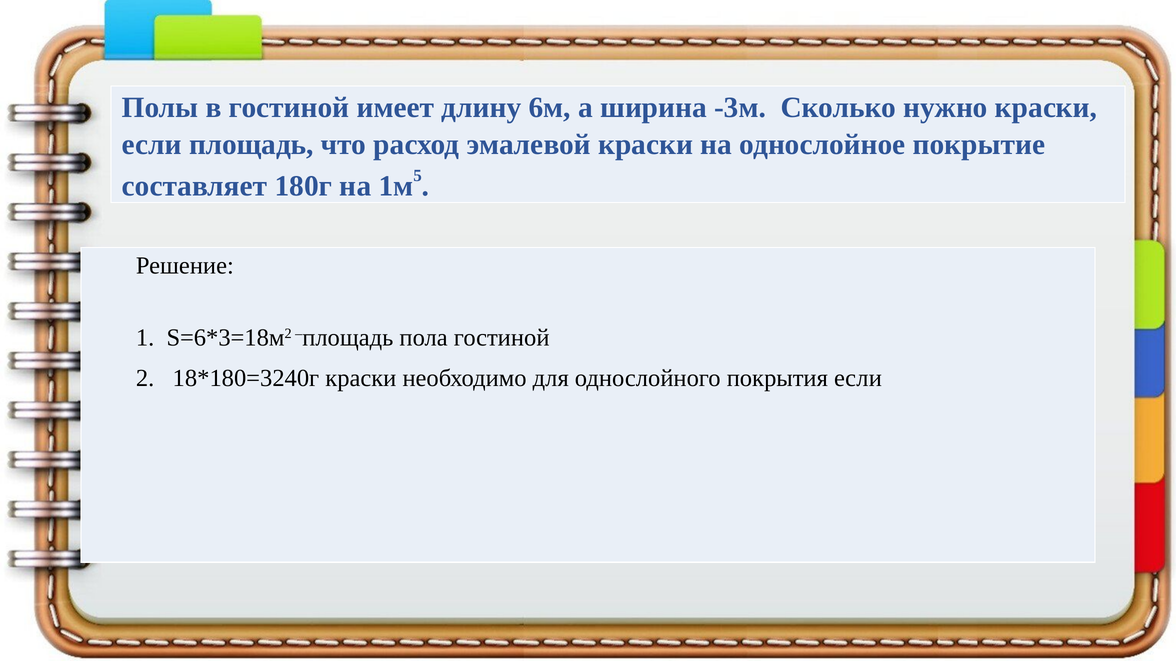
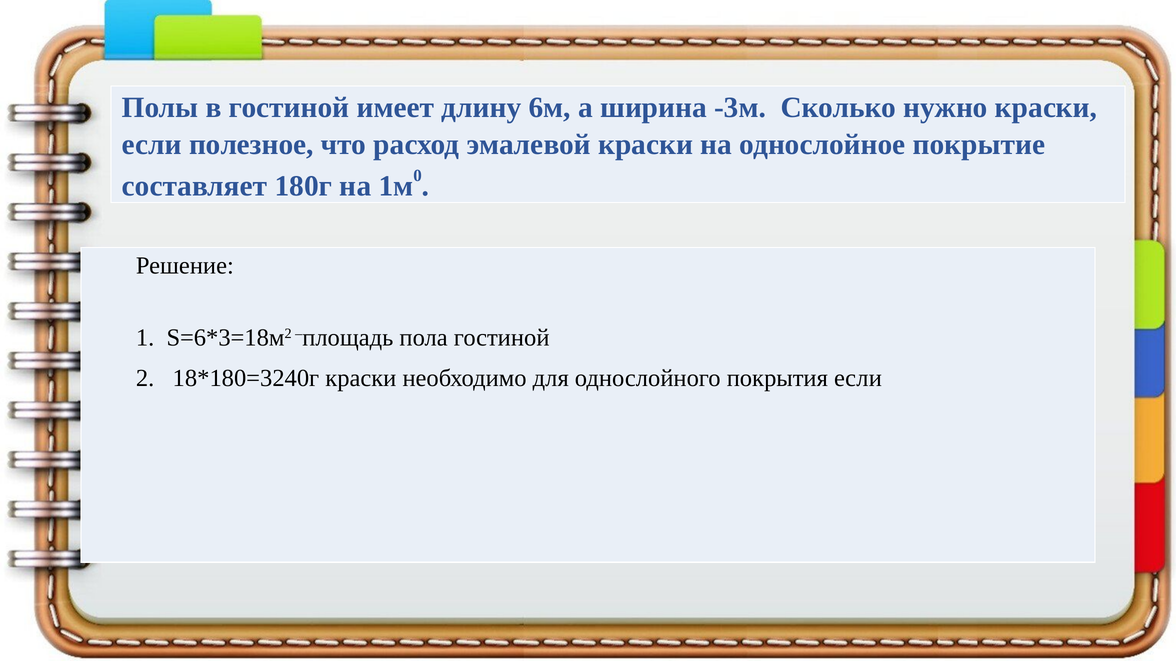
если площадь: площадь -> полезное (251, 145)
5: 5 -> 0 (418, 176)
